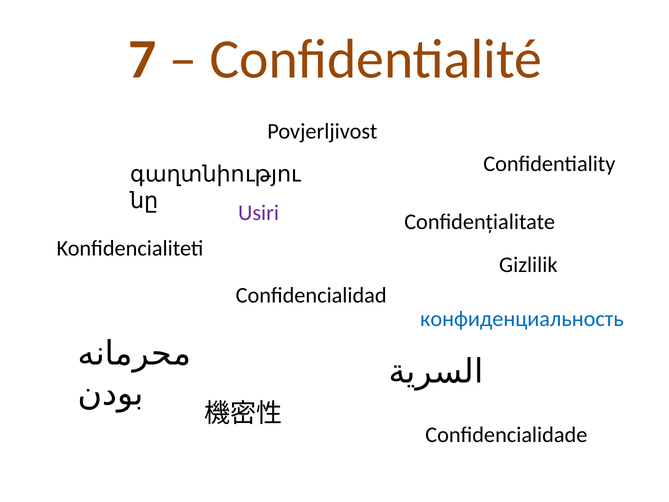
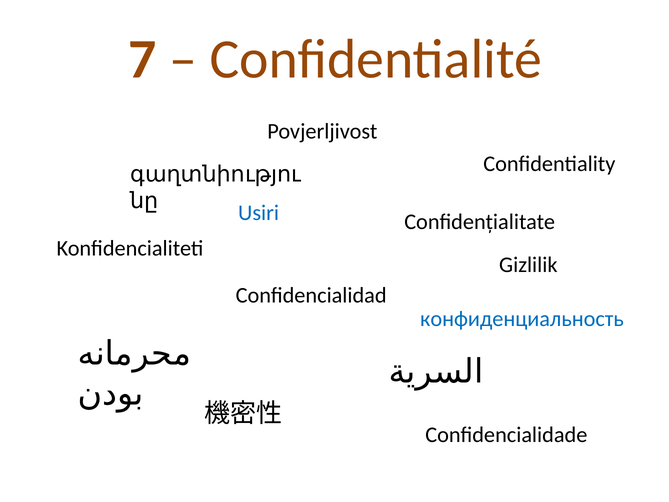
Usiri colour: purple -> blue (259, 213)
